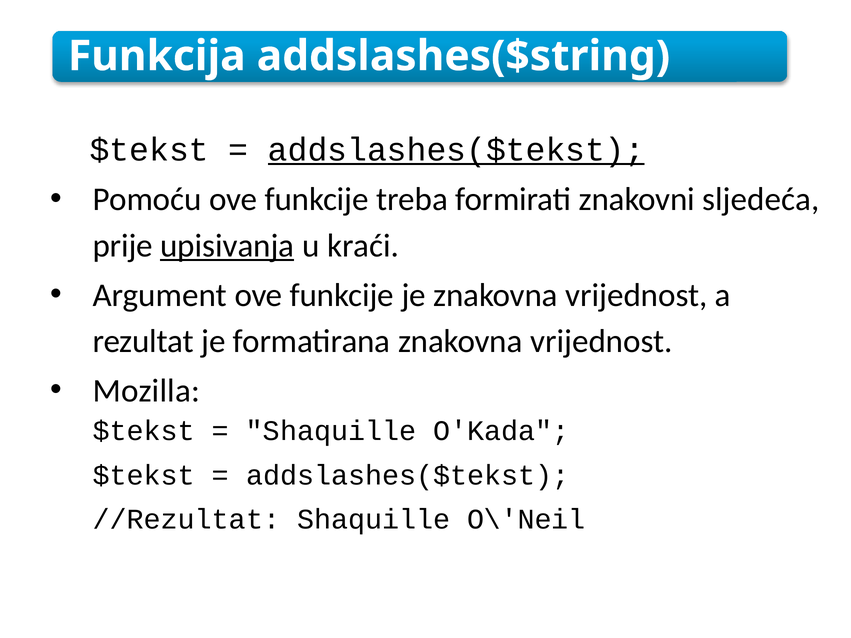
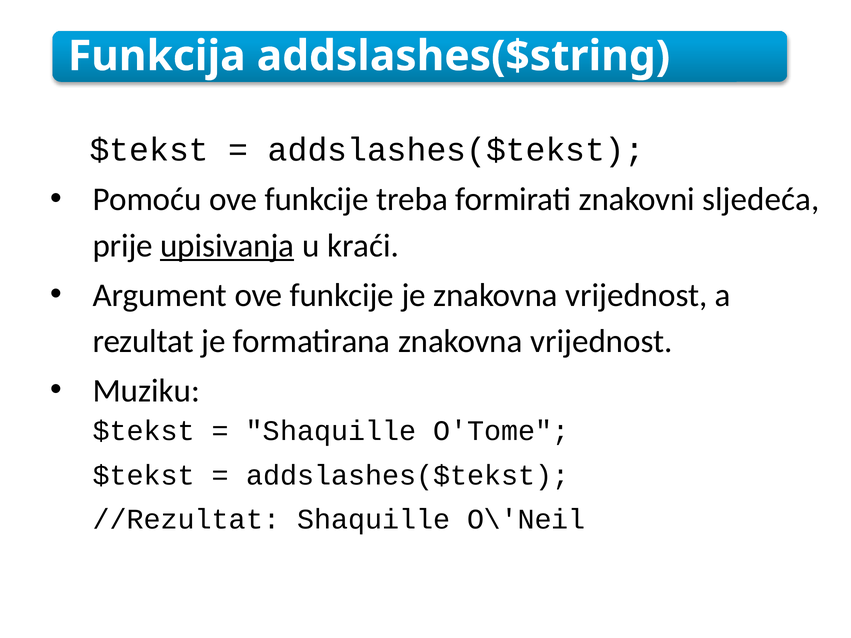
addslashes($tekst underline: present -> none (456, 150)
Mozilla: Mozilla -> Muziku (146, 391)
O'Kada: O'Kada -> O'Tome (501, 431)
